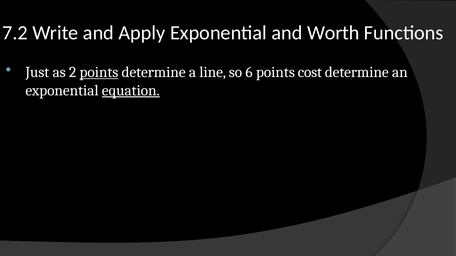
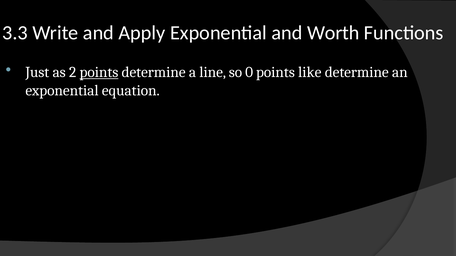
7.2: 7.2 -> 3.3 (15, 33)
6: 6 -> 0 (249, 72)
cost: cost -> like (310, 72)
equation underline: present -> none (131, 91)
